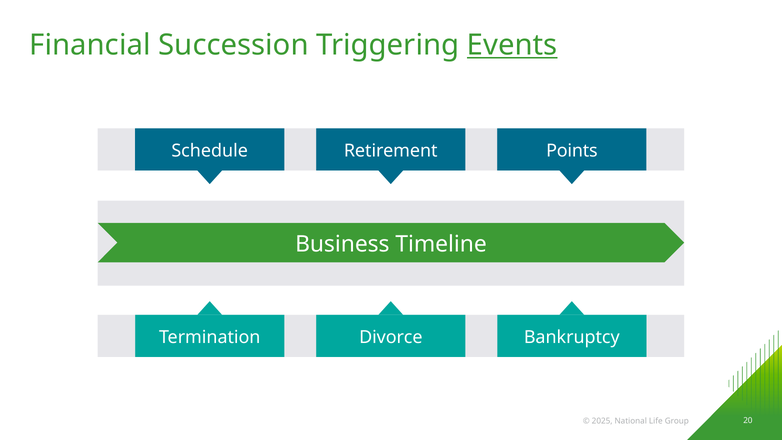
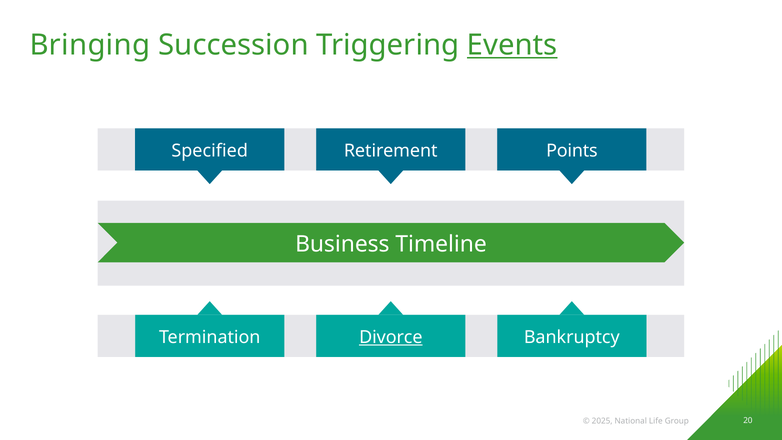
Financial: Financial -> Bringing (90, 45)
Schedule: Schedule -> Specified (210, 151)
Divorce underline: none -> present (391, 337)
